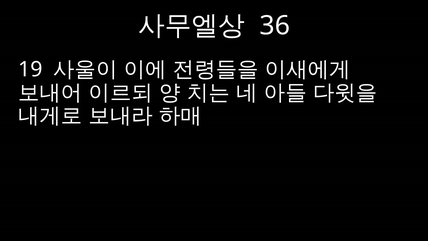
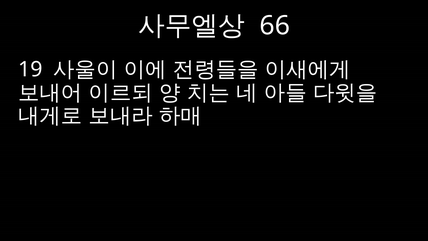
36: 36 -> 66 (275, 26)
